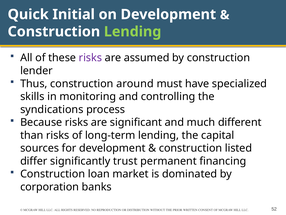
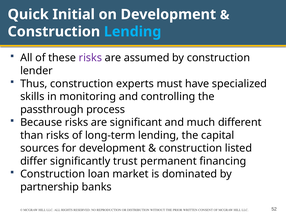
Lending colour: light green -> light blue (133, 32)
around: around -> experts (135, 83)
syndications: syndications -> passthrough (52, 109)
corporation: corporation -> partnership (50, 187)
